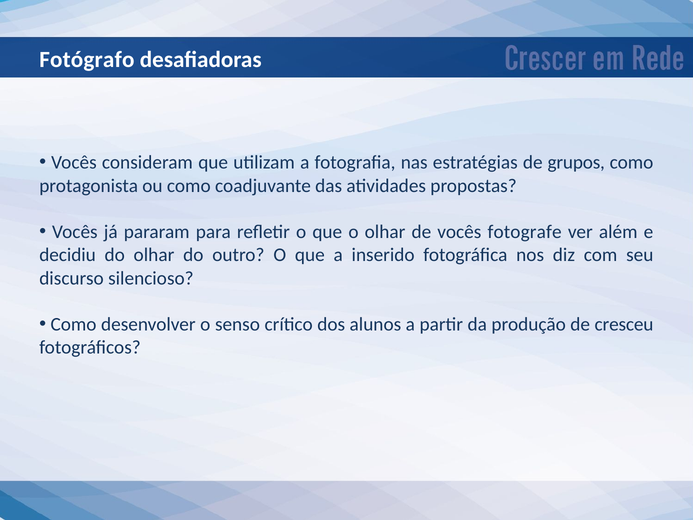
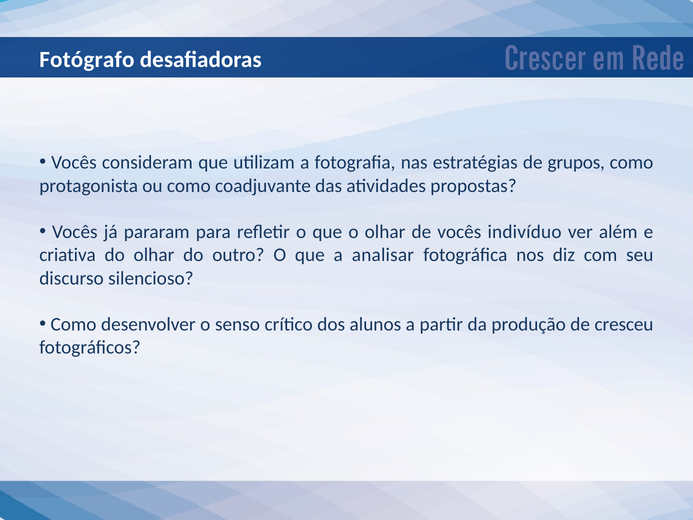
fotografe: fotografe -> indivíduo (525, 232)
decidiu: decidiu -> criativa (68, 255)
inserido: inserido -> analisar (383, 255)
